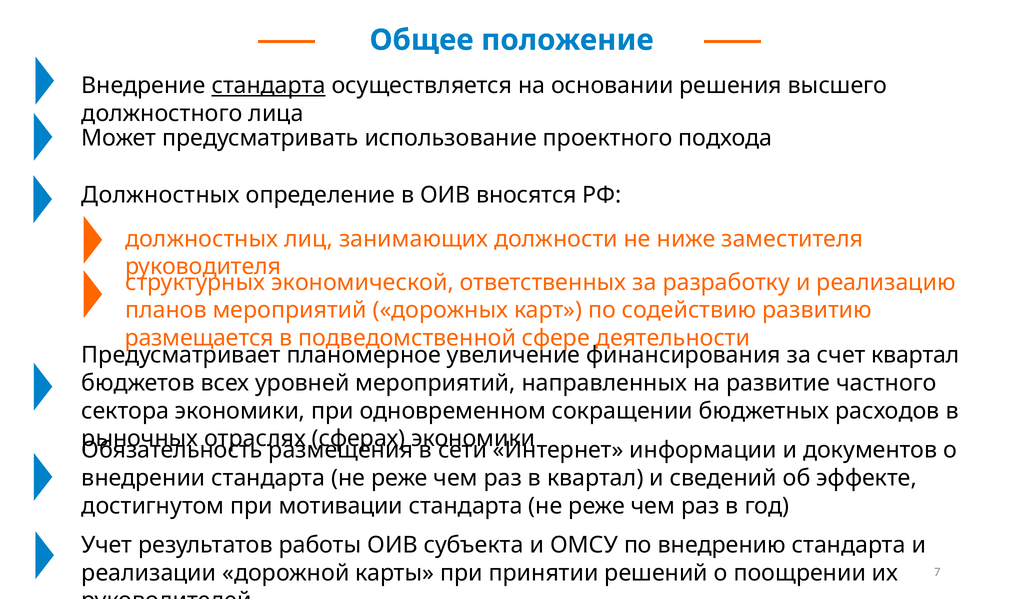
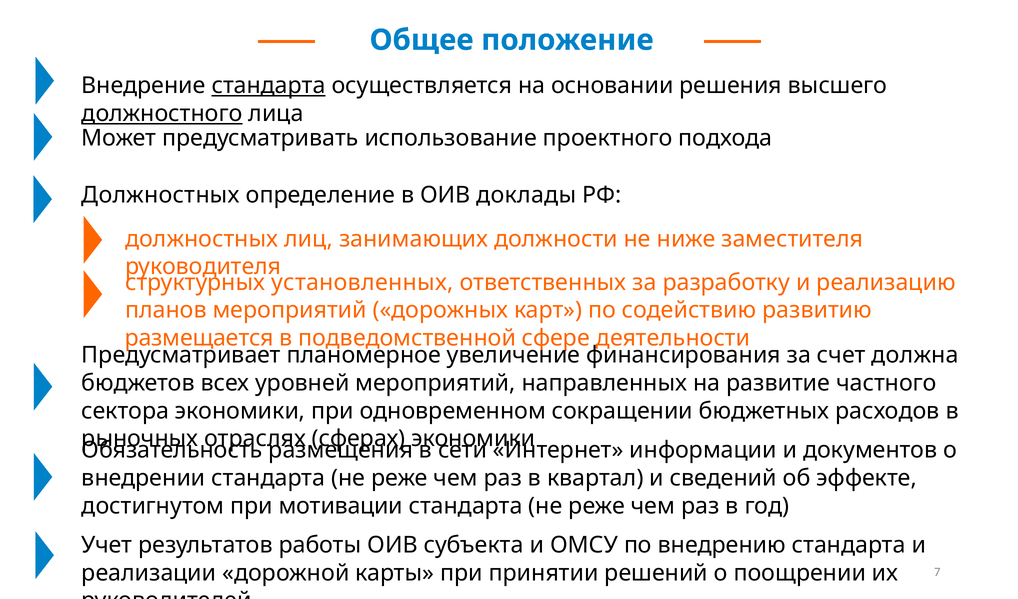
должностного underline: none -> present (162, 114)
вносятся: вносятся -> доклады (526, 195)
экономической: экономической -> установленных (362, 282)
счет квартал: квартал -> должна (915, 355)
